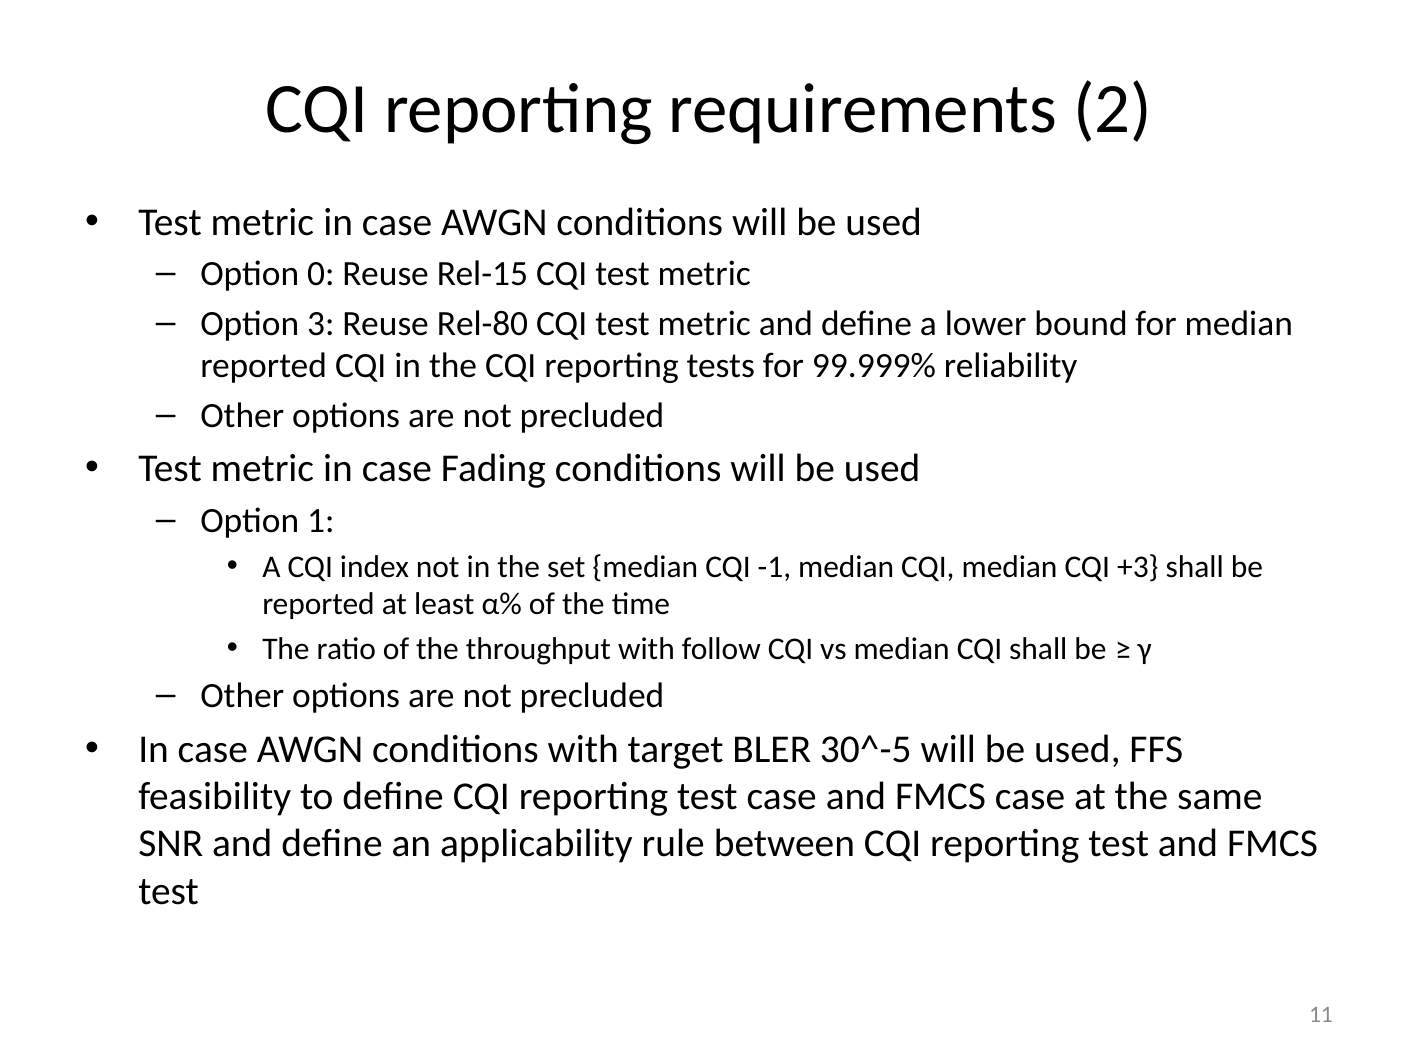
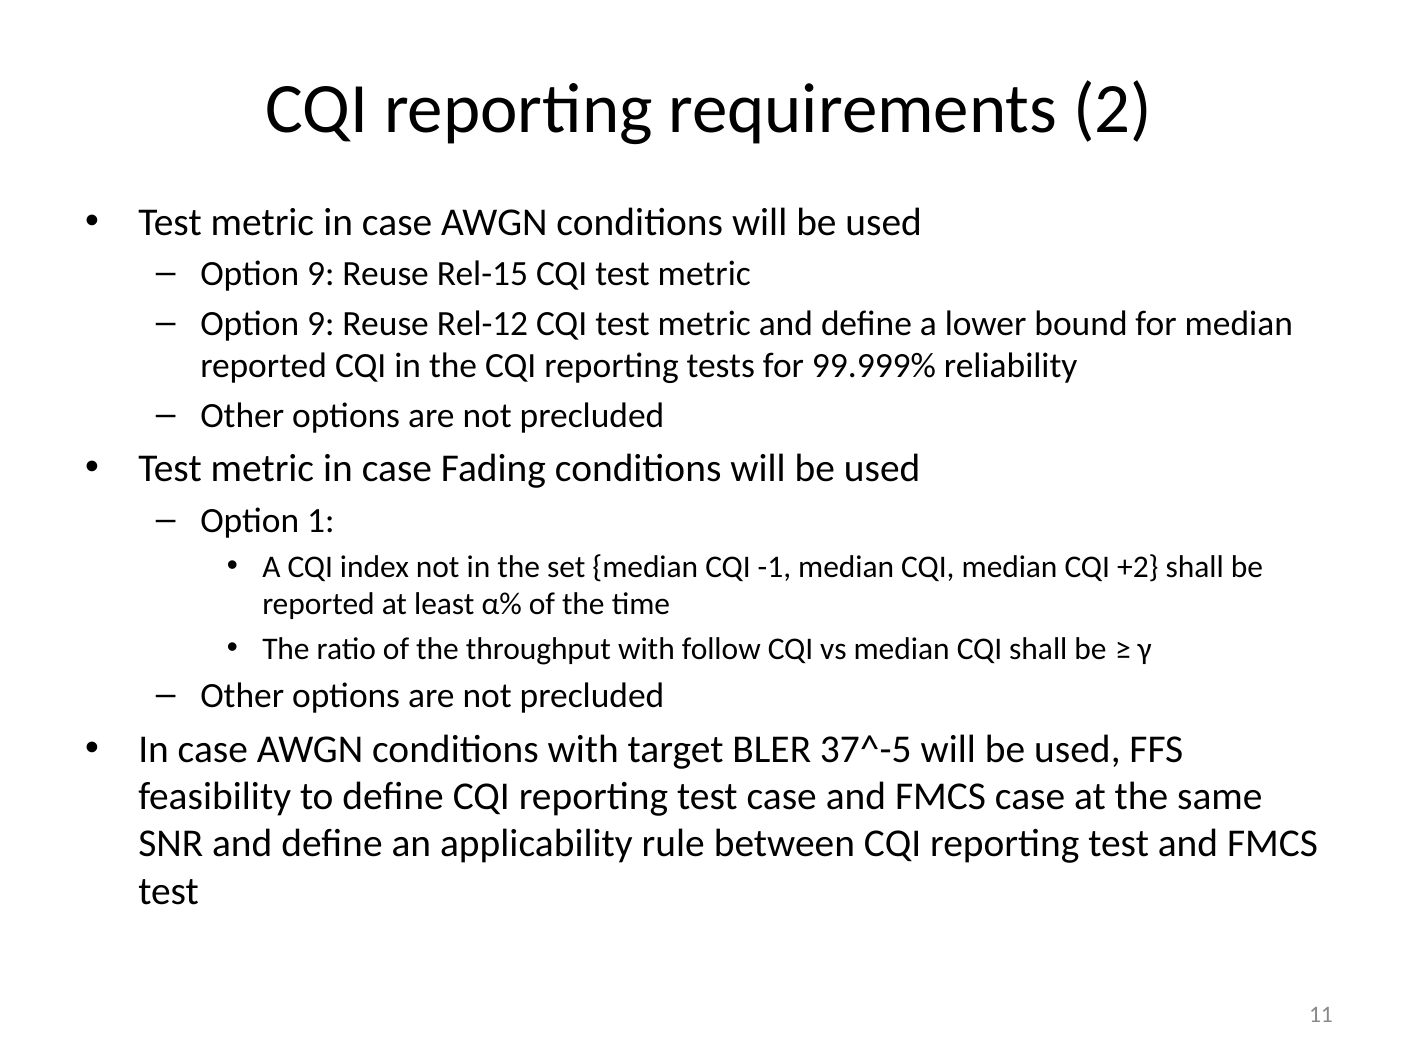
0: 0 -> 9 (321, 274)
3: 3 -> 9 (321, 324)
Rel-80: Rel-80 -> Rel-12 (483, 324)
+3: +3 -> +2 (1138, 567)
30^-5: 30^-5 -> 37^-5 (866, 750)
